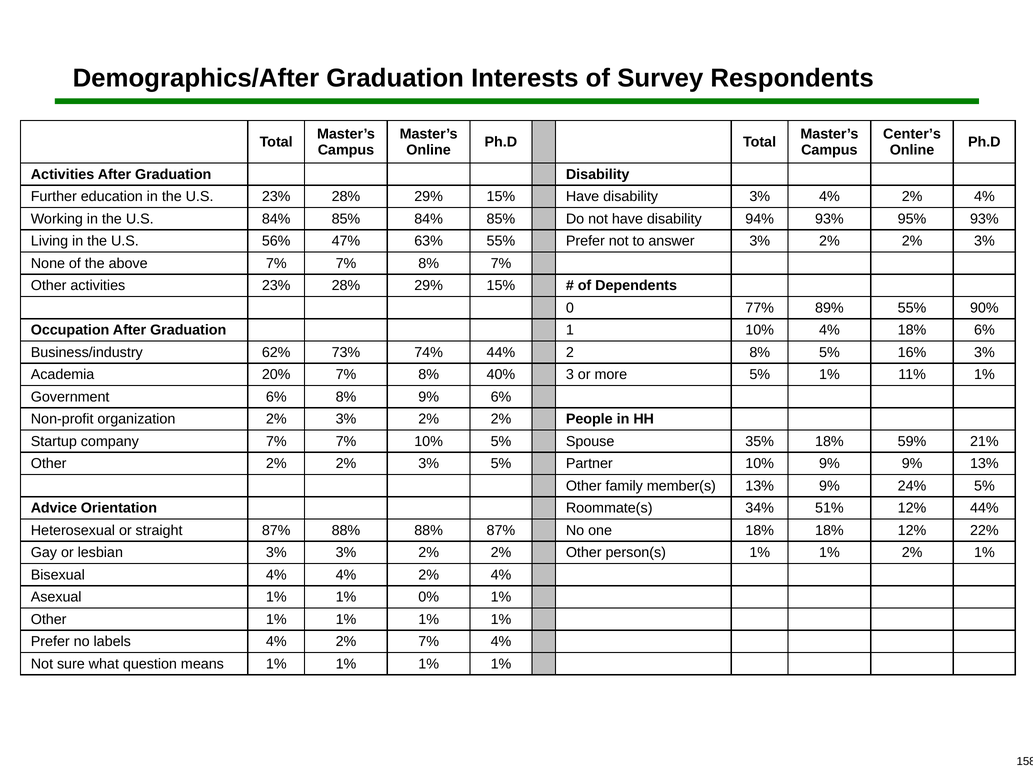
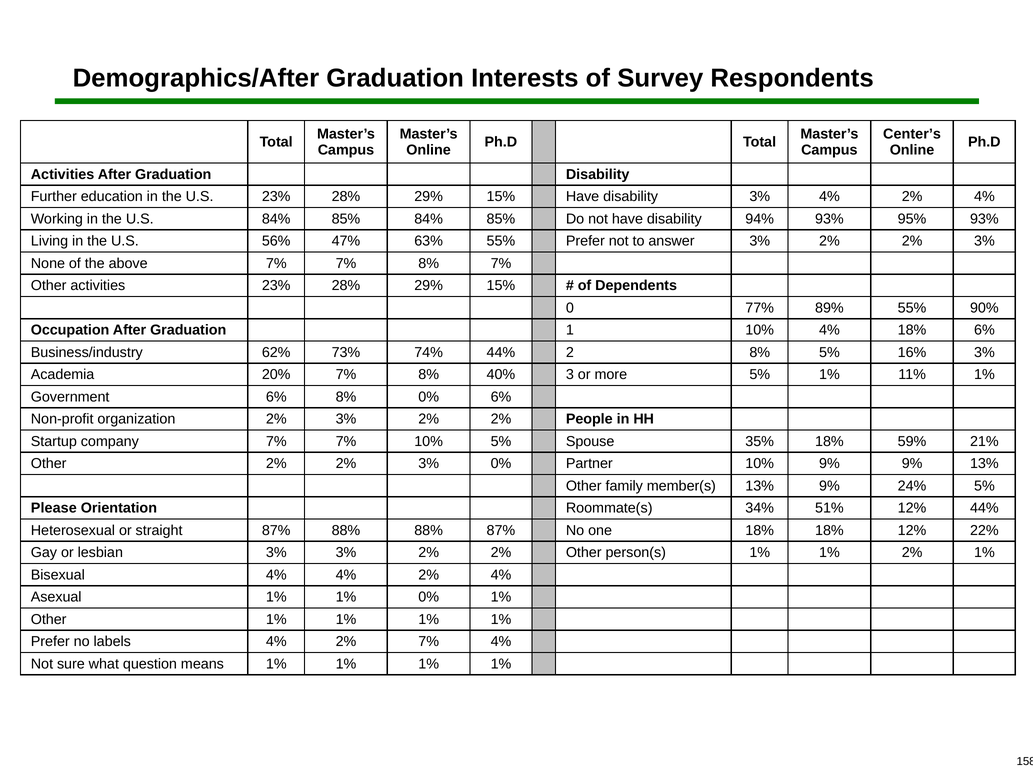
8% 9%: 9% -> 0% (429, 397)
3% 5%: 5% -> 0% (501, 463)
Advice: Advice -> Please (54, 508)
